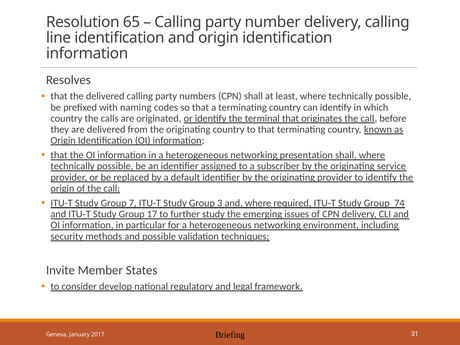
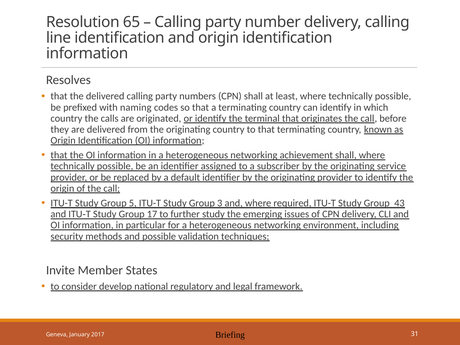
presentation: presentation -> achievement (306, 155)
7: 7 -> 5 (133, 203)
74: 74 -> 43 (399, 203)
